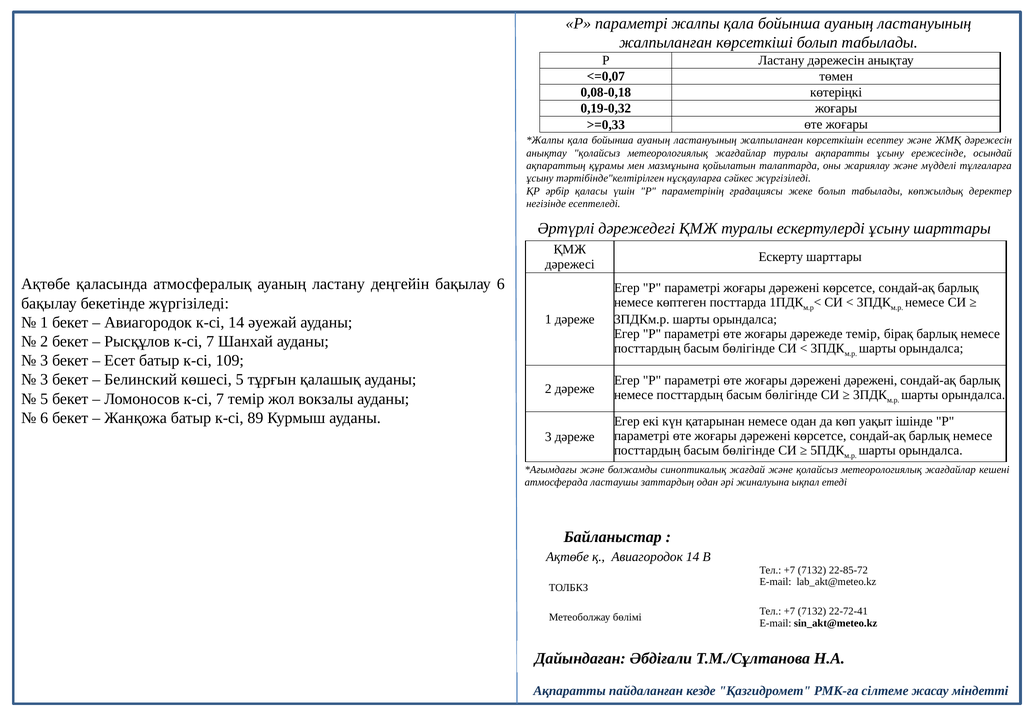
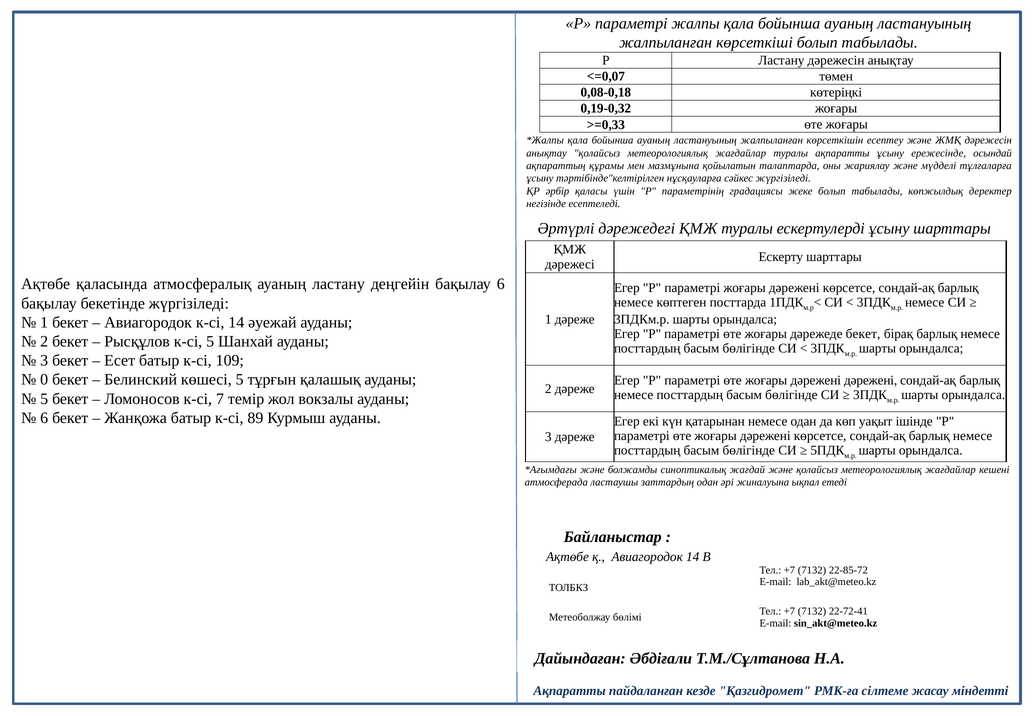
дәрежеде темір: темір -> бекет (863, 334)
Рысқұлов к-сі 7: 7 -> 5 (210, 341)
3: 3 -> 0 (44, 380)
